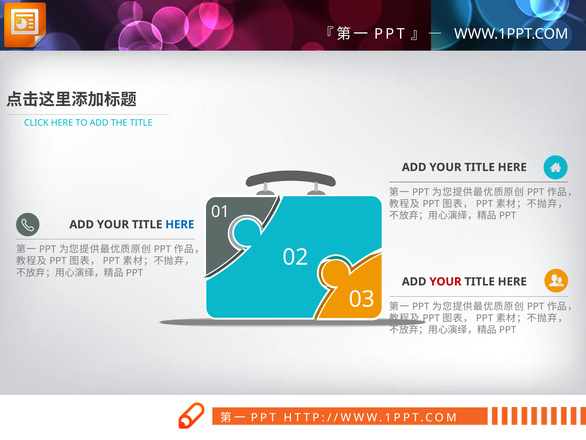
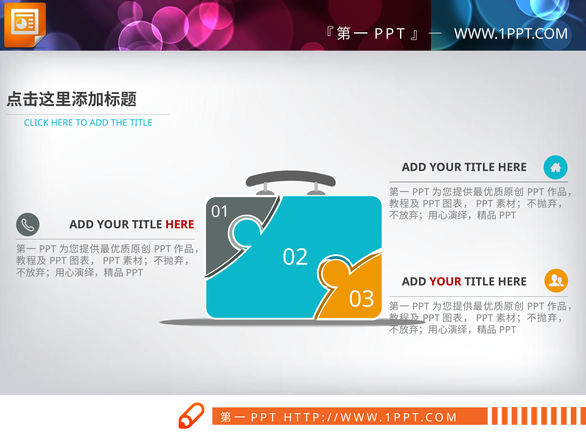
HERE colour: blue -> red (180, 224)
